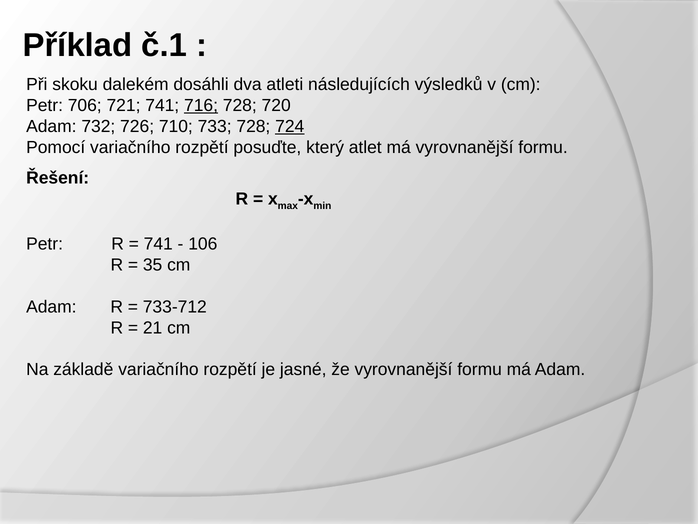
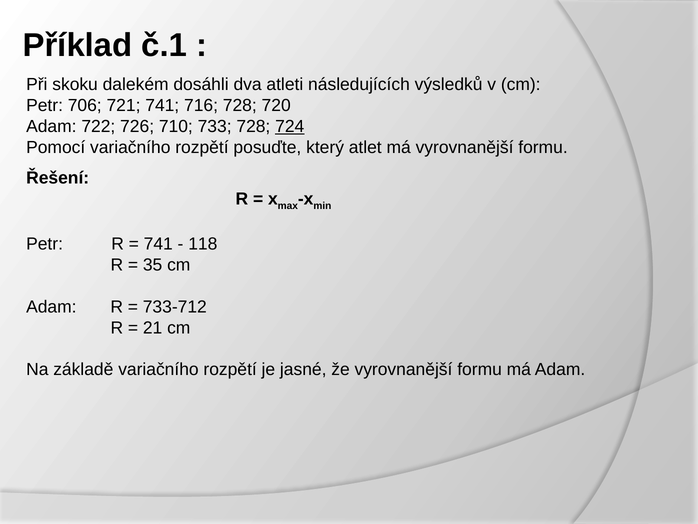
716 underline: present -> none (201, 105)
732: 732 -> 722 (98, 126)
106: 106 -> 118 (203, 244)
